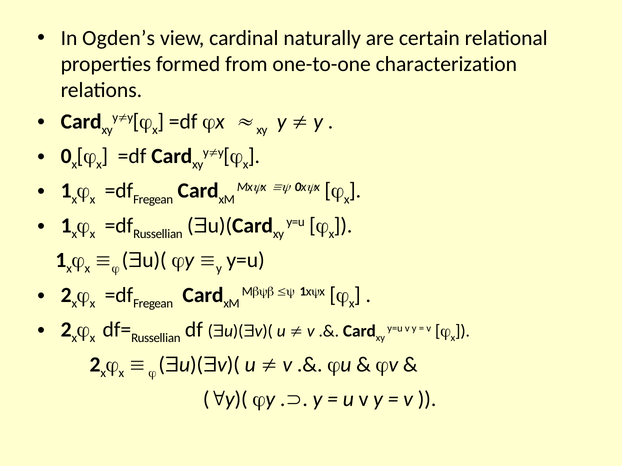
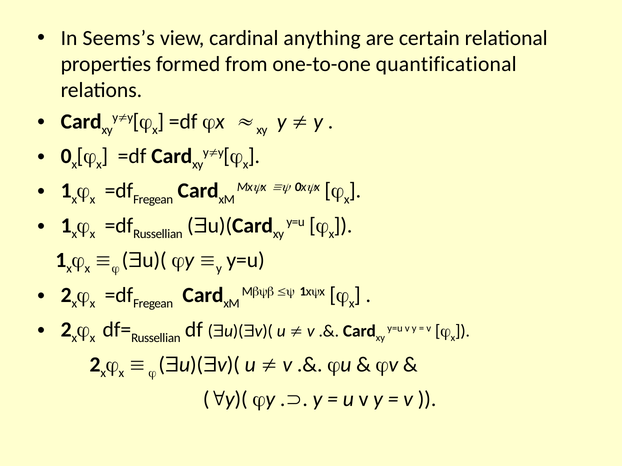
Ogden’s: Ogden’s -> Seems’s (119, 38)
naturally: naturally -> anything (322, 38)
characterization: characterization -> quantificational (446, 64)
